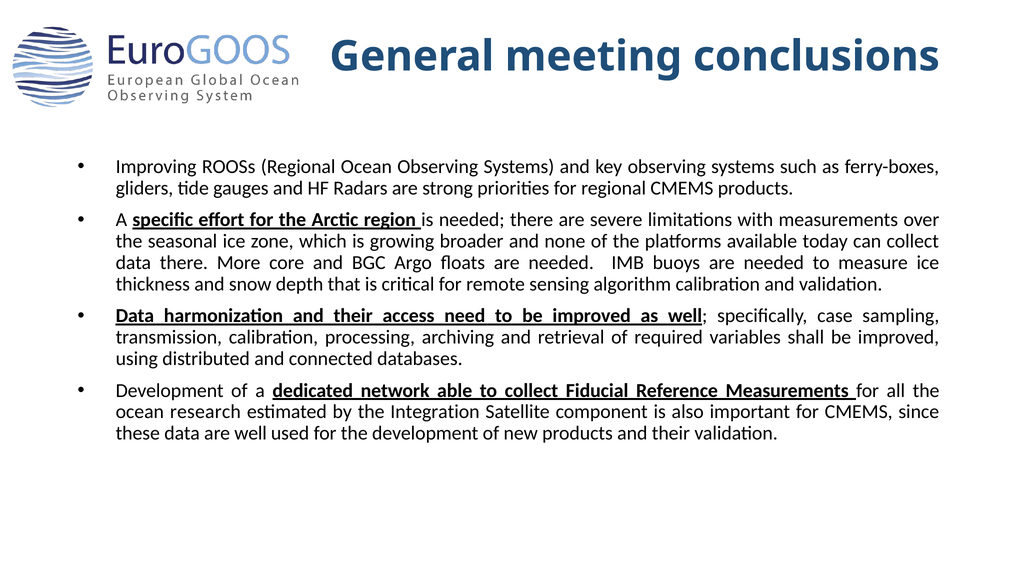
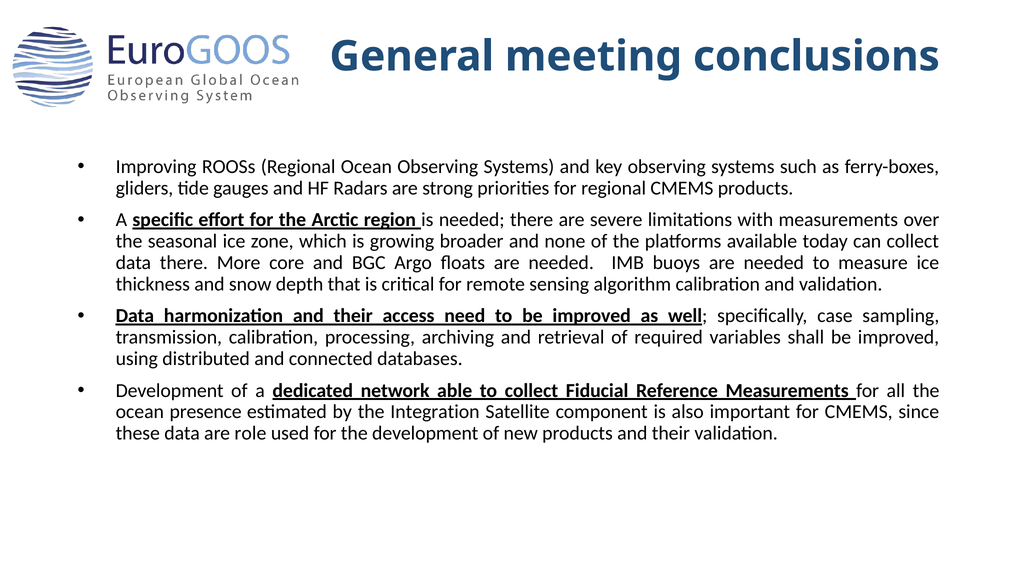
research: research -> presence (206, 412)
are well: well -> role (250, 433)
